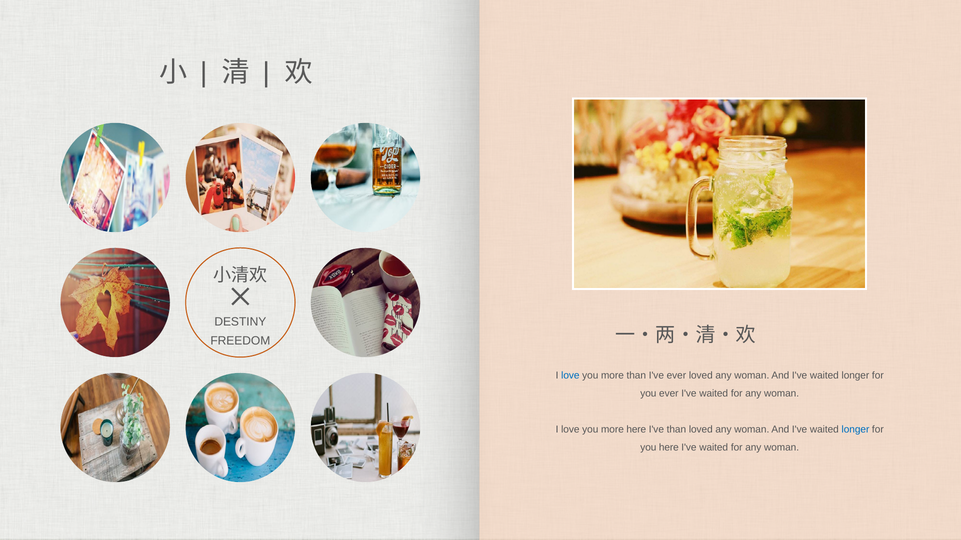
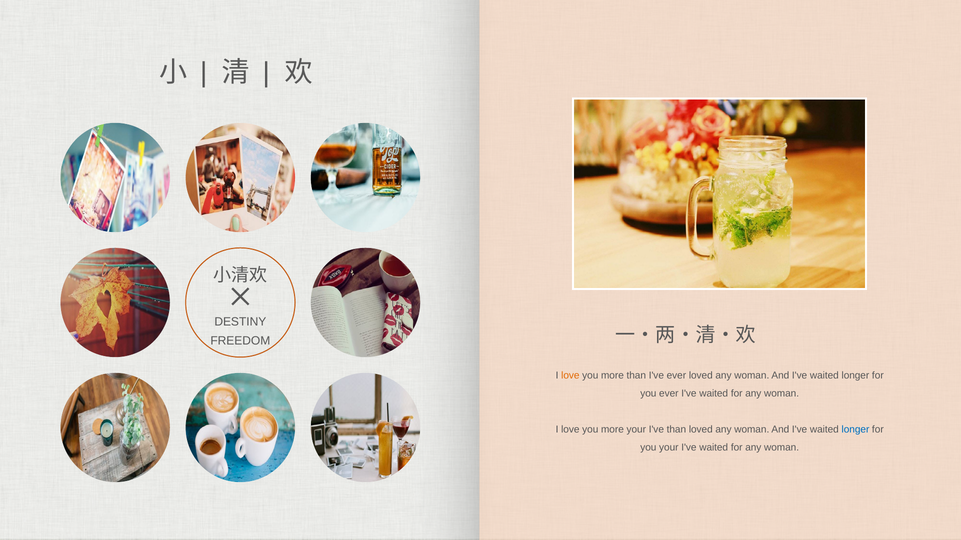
love colour: blue -> orange (570, 376)
more here: here -> your (636, 430)
you here: here -> your (669, 448)
